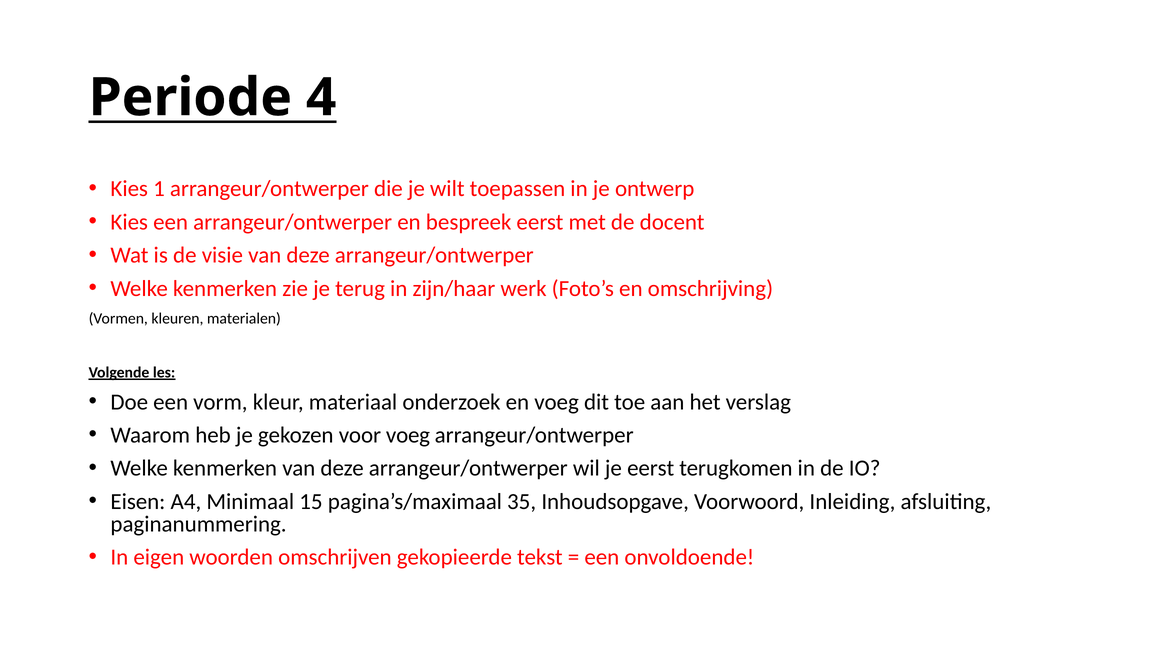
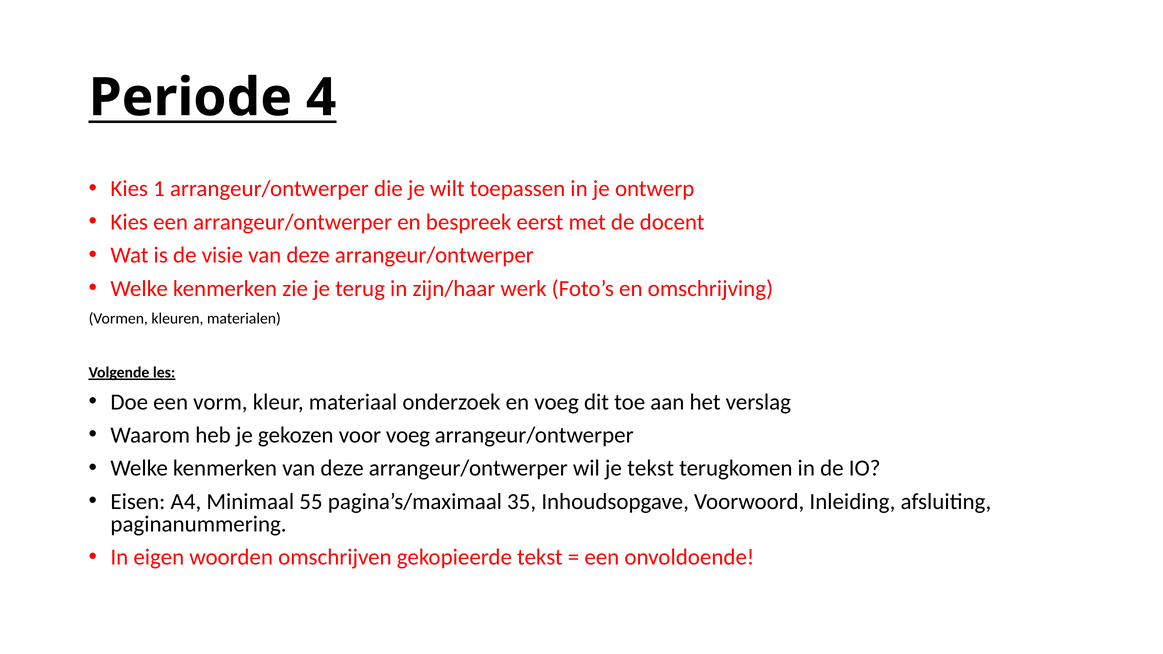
je eerst: eerst -> tekst (651, 469)
15: 15 -> 55 (311, 502)
